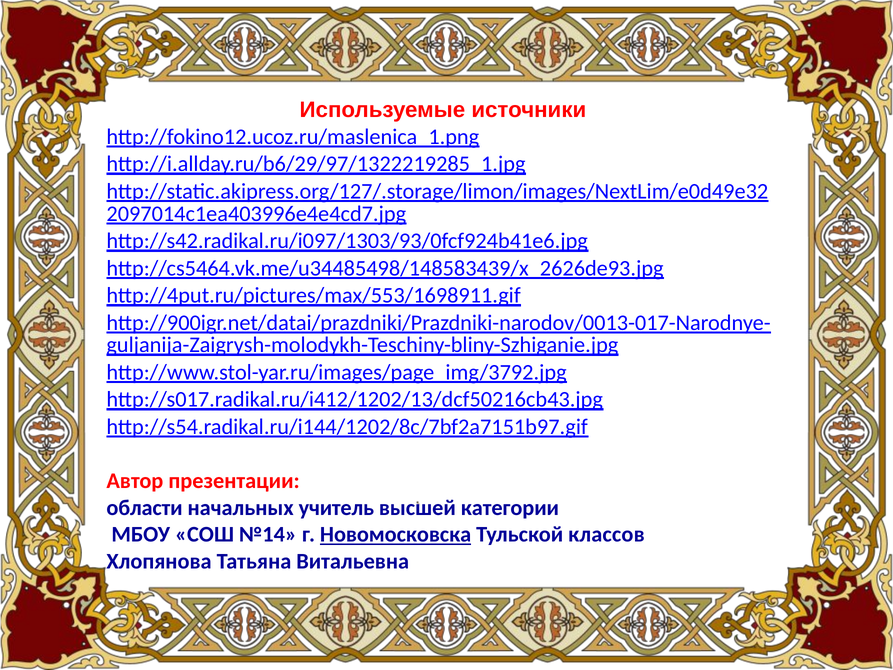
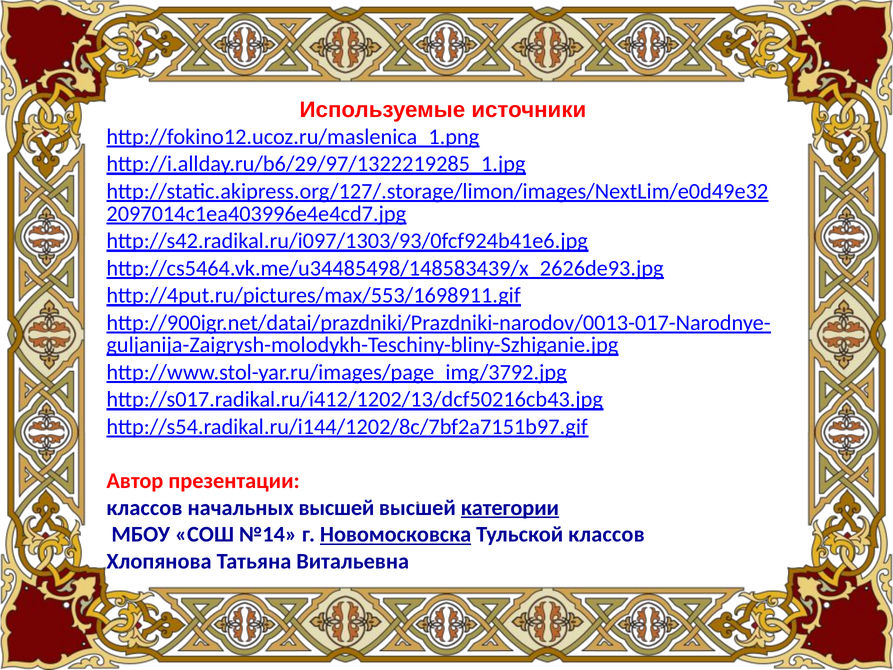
области: области -> классов (144, 508)
начальных учитель: учитель -> высшей (336, 508)
категории underline: none -> present (510, 508)
